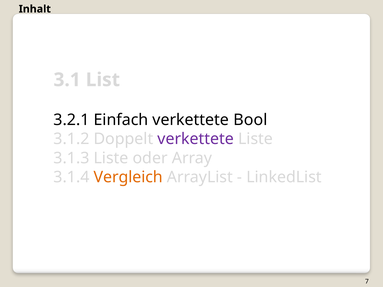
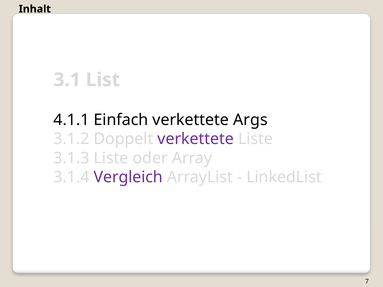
3.2.1: 3.2.1 -> 4.1.1 (71, 120)
Bool: Bool -> Args (250, 120)
Vergleich colour: orange -> purple (128, 177)
